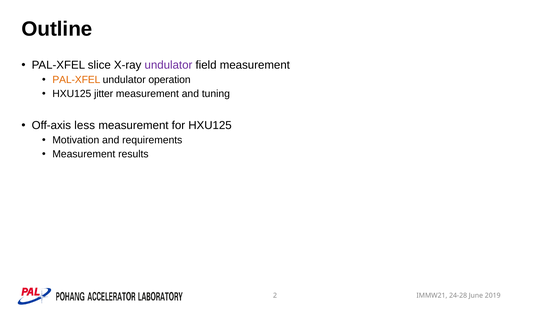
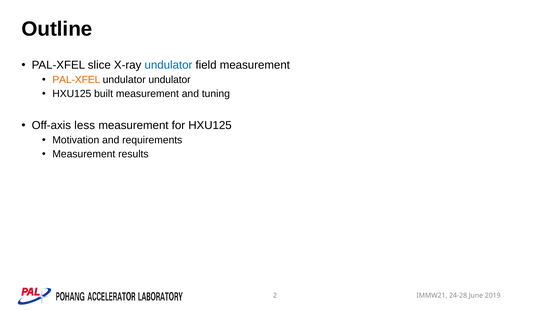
undulator colour: purple -> blue (168, 65)
undulator operation: operation -> undulator (169, 80)
jitter: jitter -> built (104, 94)
